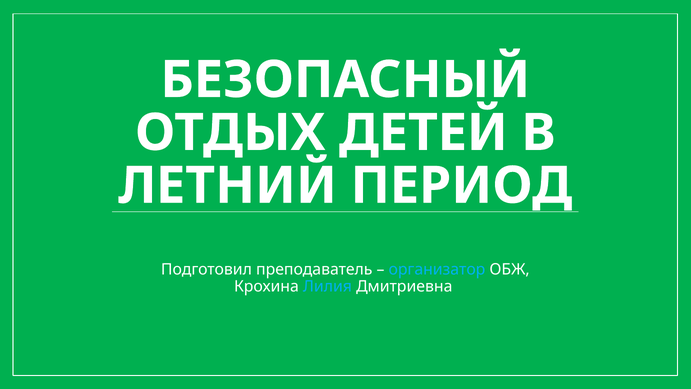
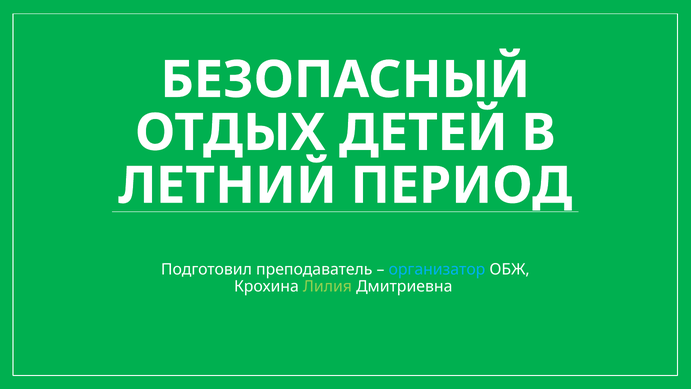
Лилия colour: light blue -> light green (327, 286)
